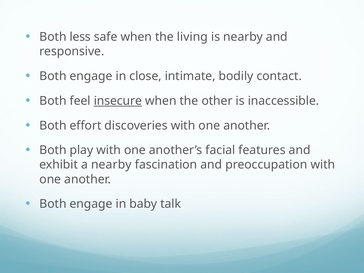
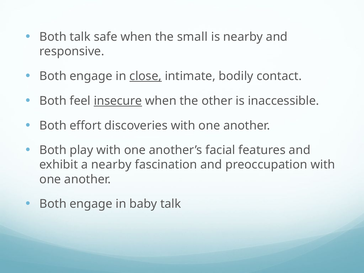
Both less: less -> talk (80, 37)
living: living -> small (192, 37)
close underline: none -> present (146, 76)
